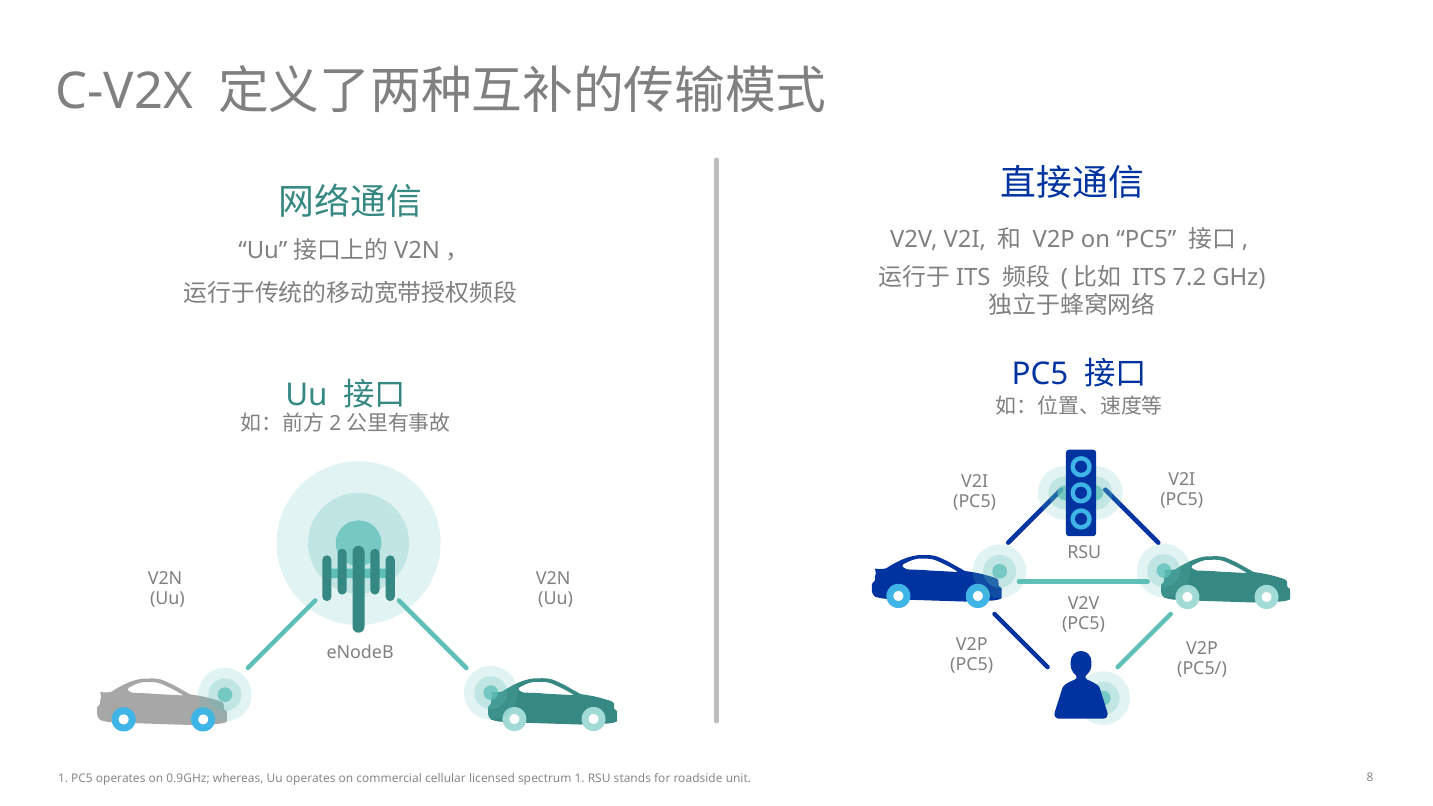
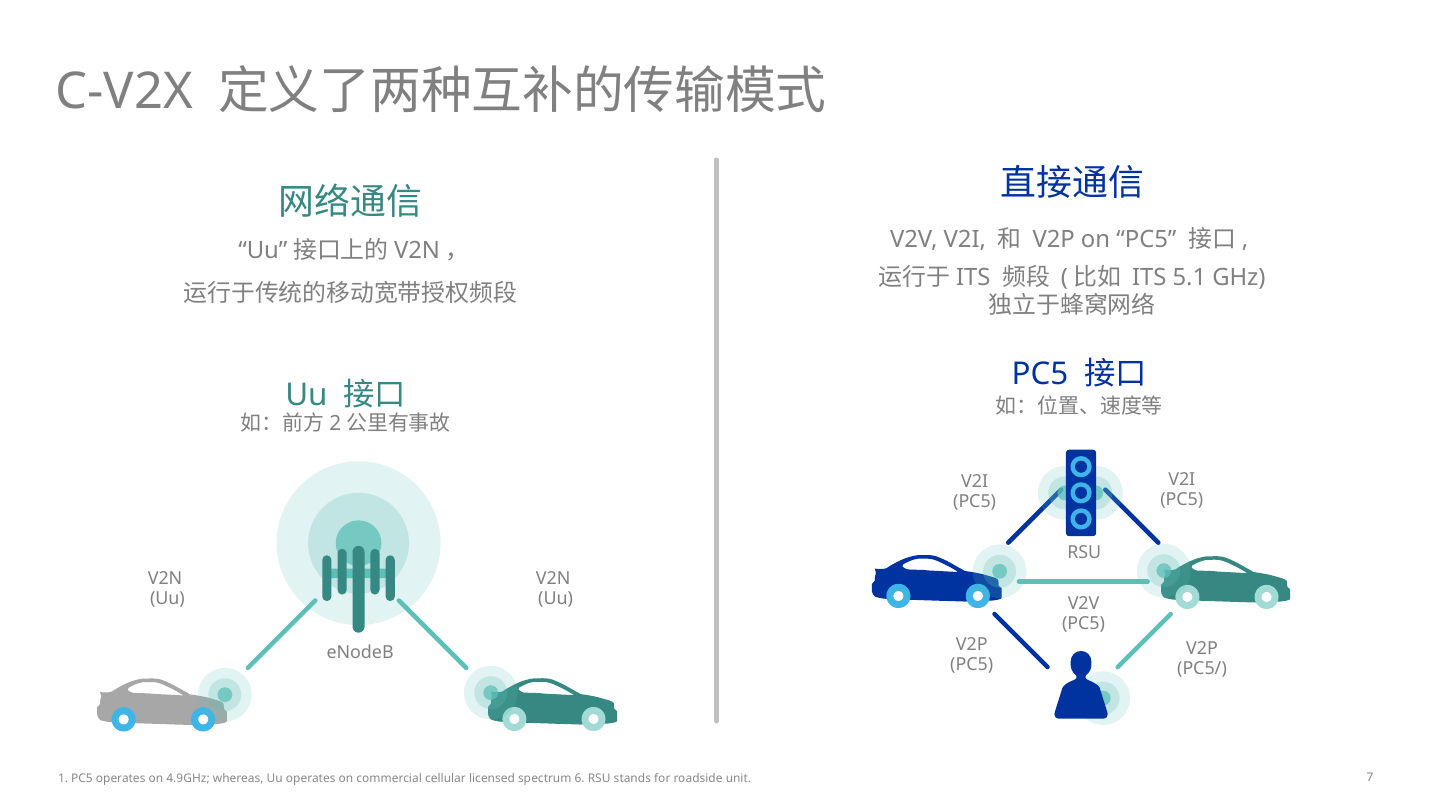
7.2: 7.2 -> 5.1 (1189, 278)
0.9GHz: 0.9GHz -> 4.9GHz (188, 778)
spectrum 1: 1 -> 6 (580, 778)
8: 8 -> 7 (1370, 777)
